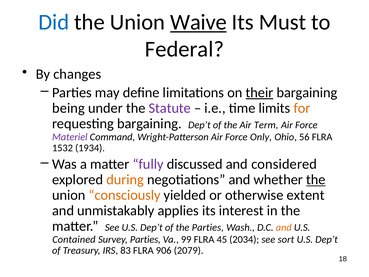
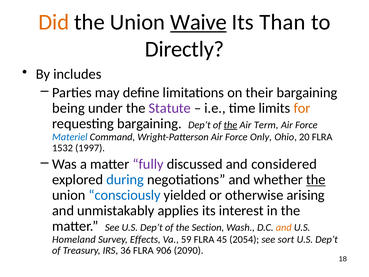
Did colour: blue -> orange (54, 22)
Must: Must -> Than (282, 22)
Federal: Federal -> Directly (185, 49)
changes: changes -> includes (77, 74)
their underline: present -> none (259, 92)
the underline: none -> present (230, 125)
Materiel colour: purple -> blue (70, 137)
56: 56 -> 20 (304, 137)
1934: 1934 -> 1997 (90, 148)
during colour: orange -> blue (125, 179)
consciously colour: orange -> blue (125, 195)
extent: extent -> arising (306, 195)
the Parties: Parties -> Section (208, 227)
Contained: Contained -> Homeland (74, 239)
Survey Parties: Parties -> Effects (145, 239)
99: 99 -> 59 (186, 239)
2034: 2034 -> 2054 (244, 239)
83: 83 -> 36 (126, 250)
2079: 2079 -> 2090 (189, 250)
